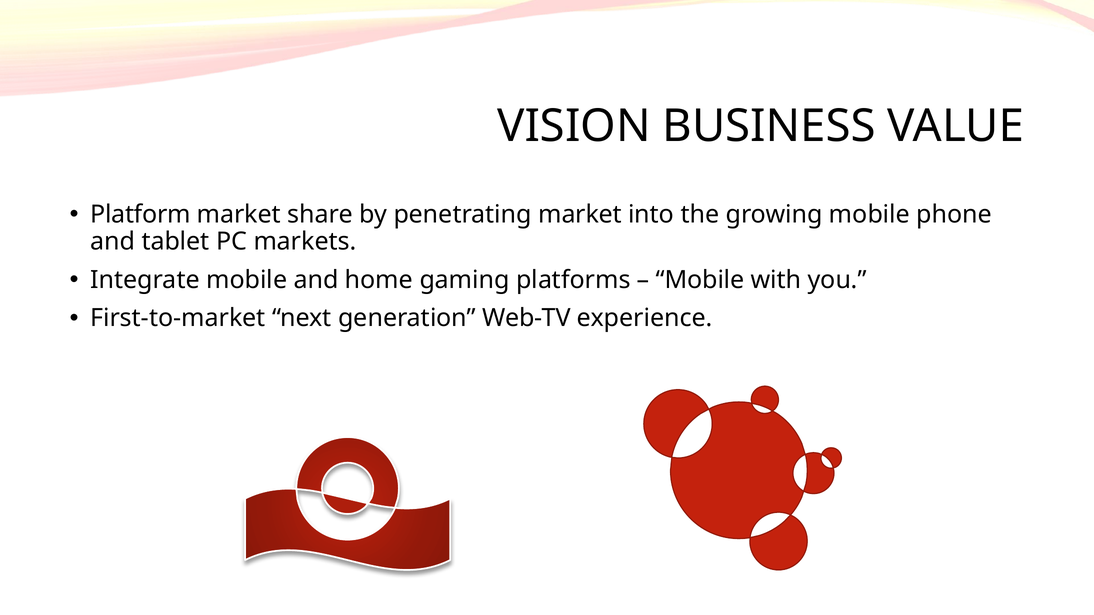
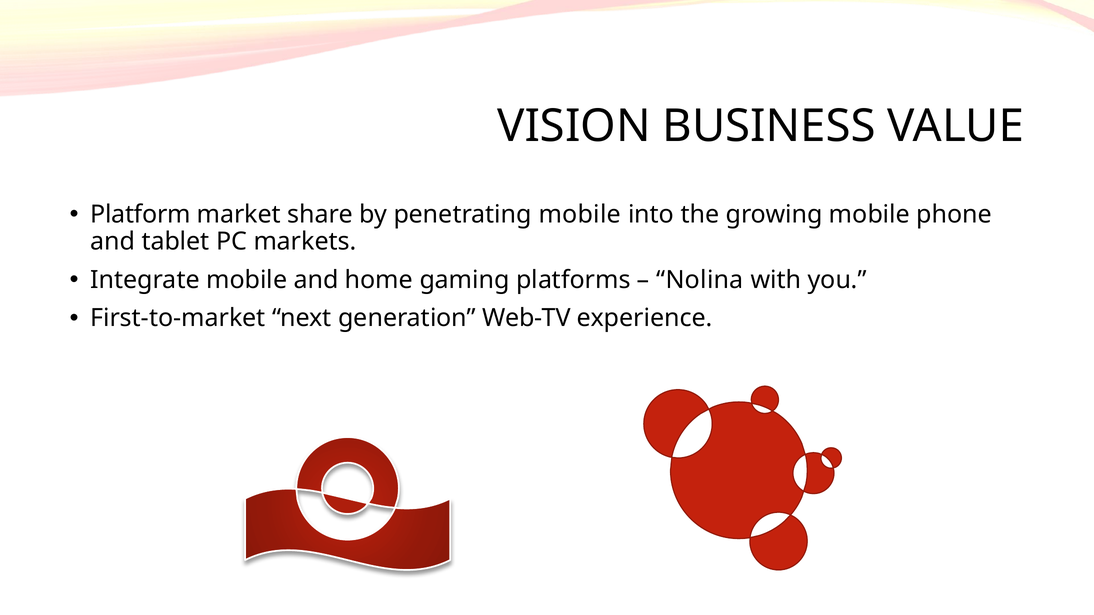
penetrating market: market -> mobile (580, 214)
Mobile: Mobile -> Nolina (700, 280)
